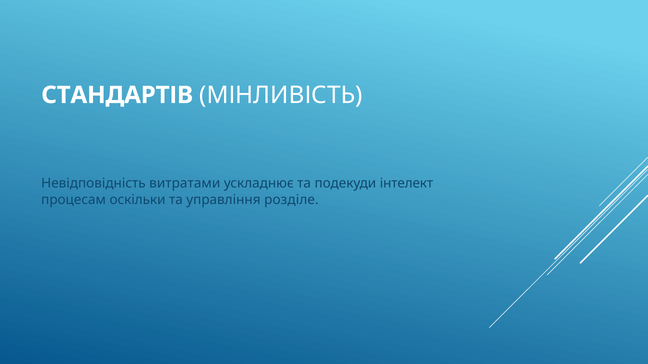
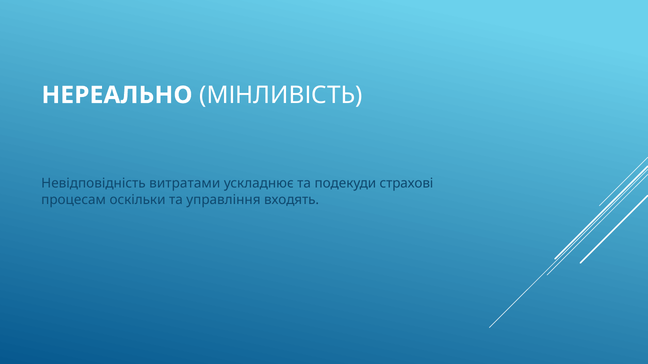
СТАНДАРТІВ: СТАНДАРТІВ -> НЕРЕАЛЬНО (117, 95)
інтелект: інтелект -> страхові (406, 184)
розділе: розділе -> входять (292, 200)
